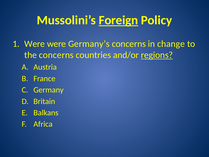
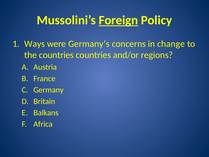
Were: Were -> Ways (35, 44)
the concerns: concerns -> countries (56, 55)
regions underline: present -> none (157, 55)
